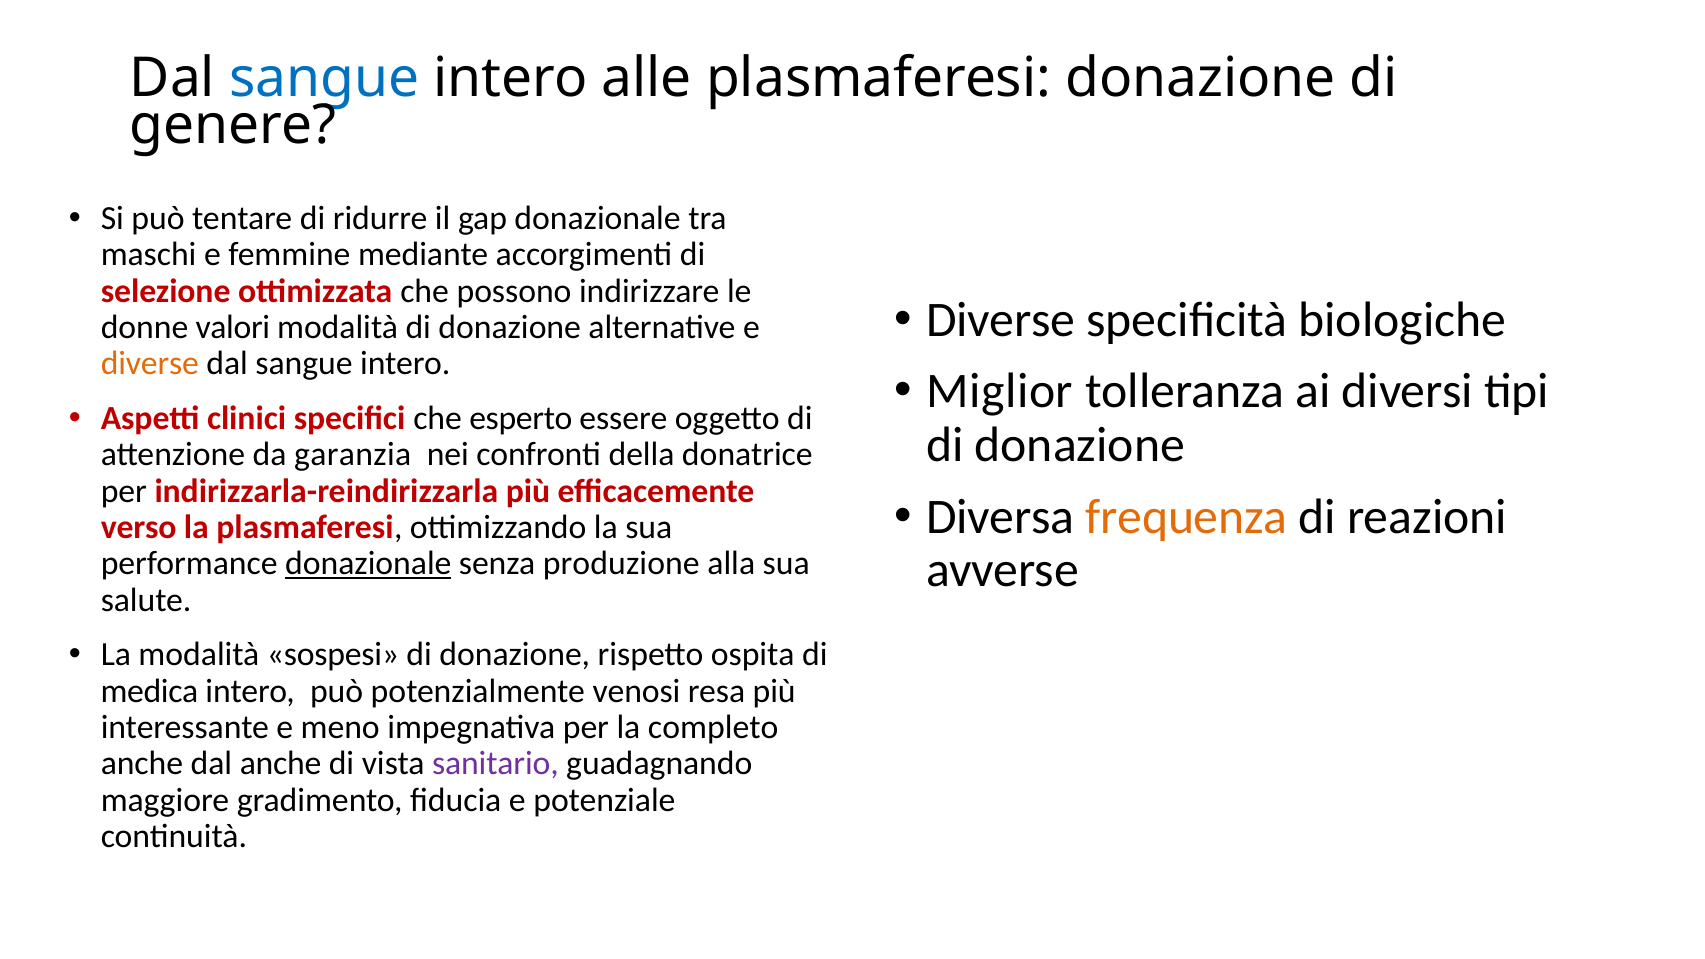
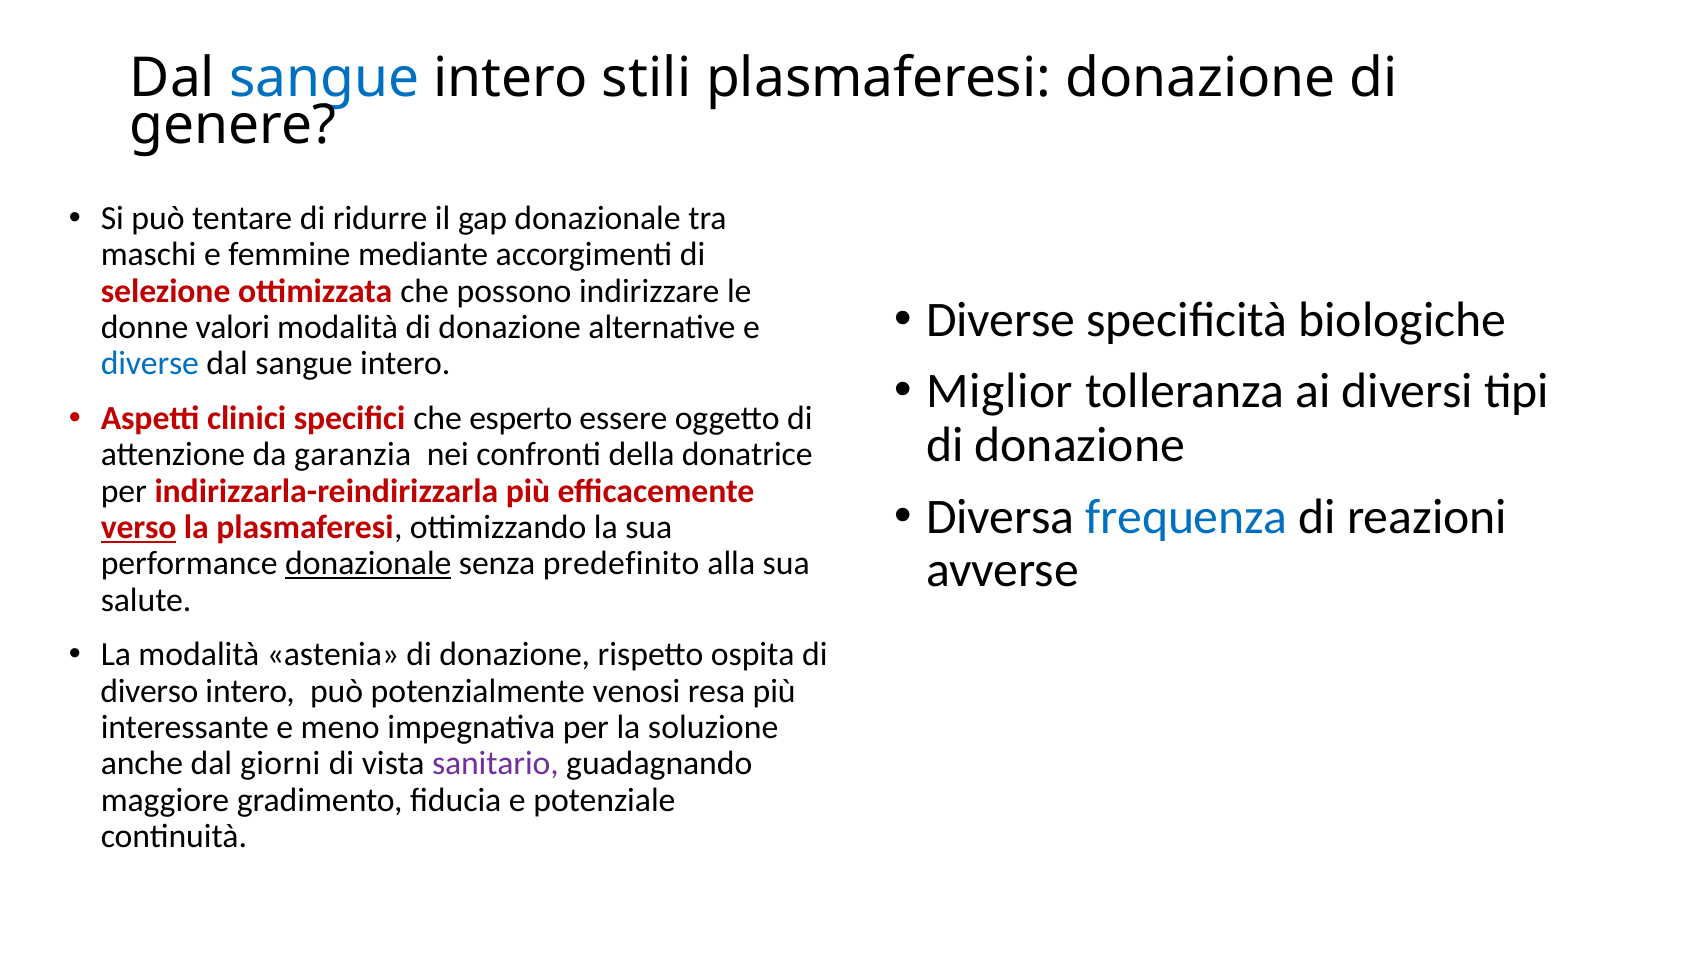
alle: alle -> stili (647, 78)
diverse colour: orange -> blue (150, 364)
frequenza colour: orange -> blue (1187, 517)
verso underline: none -> present (139, 527)
produzione: produzione -> predefinito (621, 564)
sospesi: sospesi -> astenia (333, 655)
medica: medica -> diverso (149, 691)
completo: completo -> soluzione (713, 727)
dal anche: anche -> giorni (280, 764)
